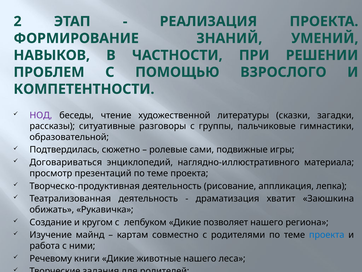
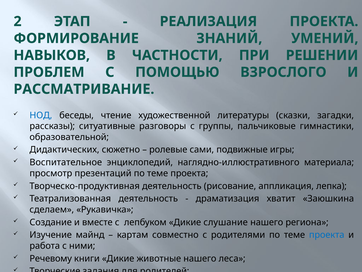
КОМПЕТЕНТНОСТИ: КОМПЕТЕНТНОСТИ -> РАССМАТРИВАНИЕ (84, 89)
НОД colour: purple -> blue (41, 115)
Подтвердилась: Подтвердилась -> Дидактических (64, 149)
Договариваться: Договариваться -> Воспитательное (66, 162)
обижать: обижать -> сделаем (52, 209)
кругом: кругом -> вместе (97, 222)
позволяет: позволяет -> слушание (226, 222)
